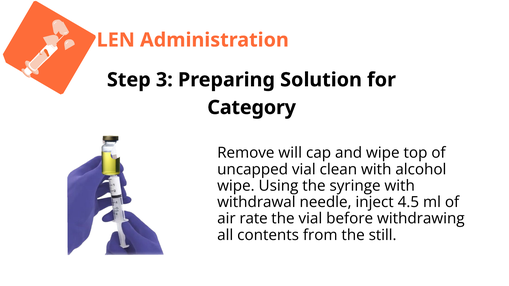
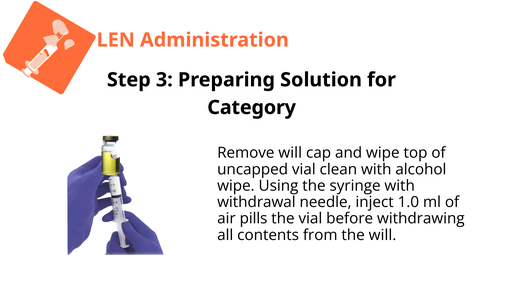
4.5: 4.5 -> 1.0 (408, 202)
rate: rate -> pills (254, 219)
the still: still -> will (383, 235)
